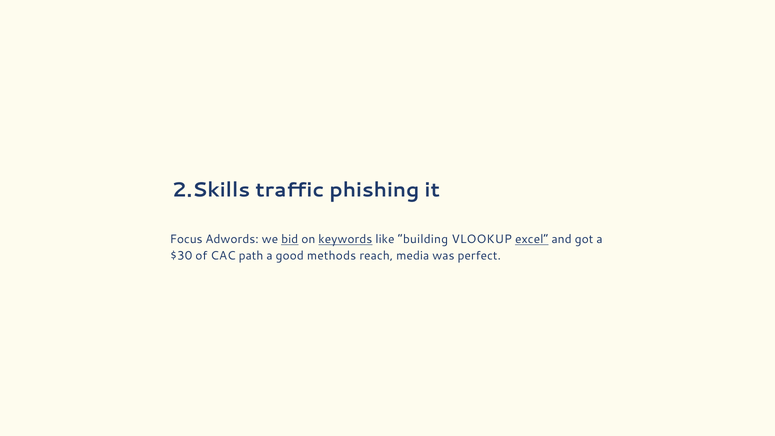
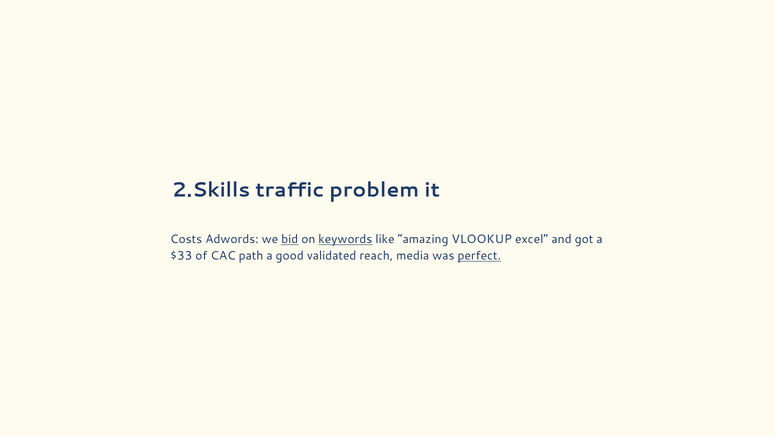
phishing: phishing -> problem (374, 190)
Focus: Focus -> Costs (186, 239)
building: building -> amazing (423, 239)
excel underline: present -> none (532, 239)
$30: $30 -> $33 (181, 256)
methods: methods -> validated (332, 256)
perfect underline: none -> present (479, 256)
